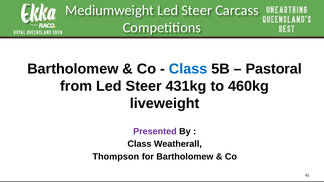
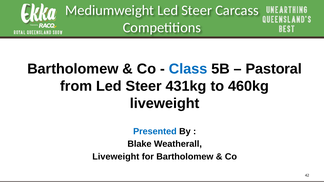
Presented colour: purple -> blue (155, 132)
Class: Class -> Blake (139, 144)
Thompson: Thompson -> Liveweight (116, 157)
